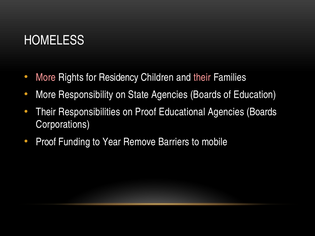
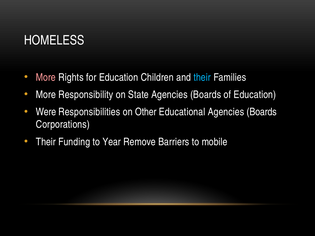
for Residency: Residency -> Education (119, 77)
their colour: pink -> light blue (202, 77)
Their: Their -> Were (46, 112)
on Proof: Proof -> Other (146, 112)
Proof: Proof -> Their (46, 142)
